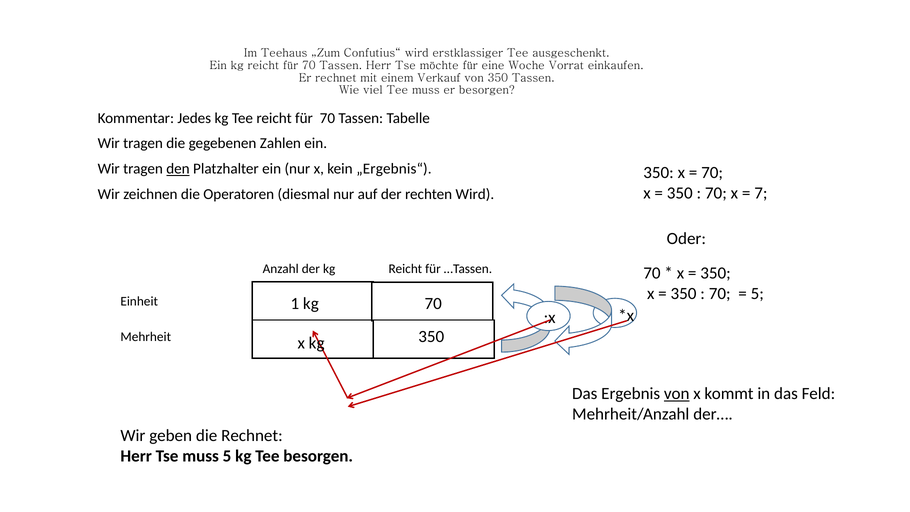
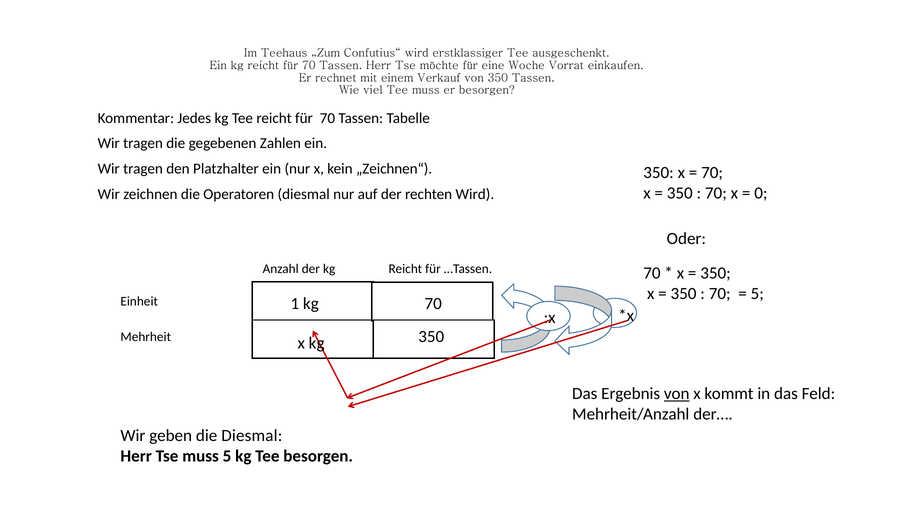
den underline: present -> none (178, 169)
„Ergebnis“: „Ergebnis“ -> „Zeichnen“ (394, 169)
7: 7 -> 0 (761, 193)
die Rechnet: Rechnet -> Diesmal (252, 435)
